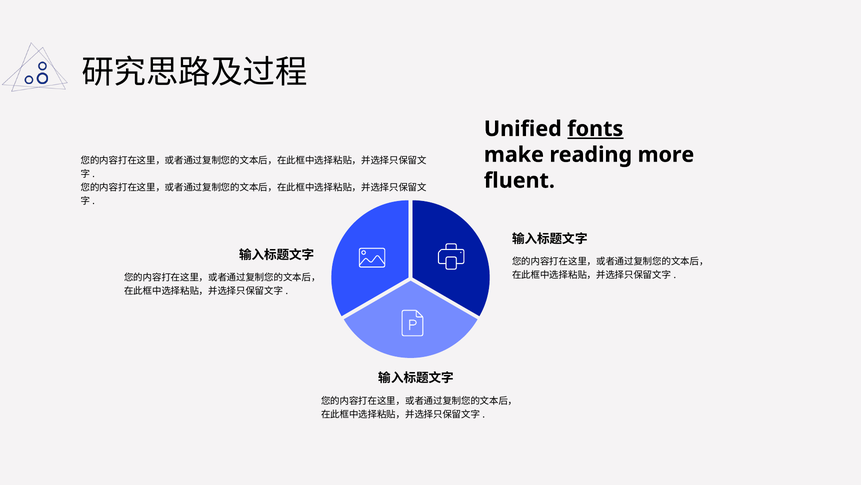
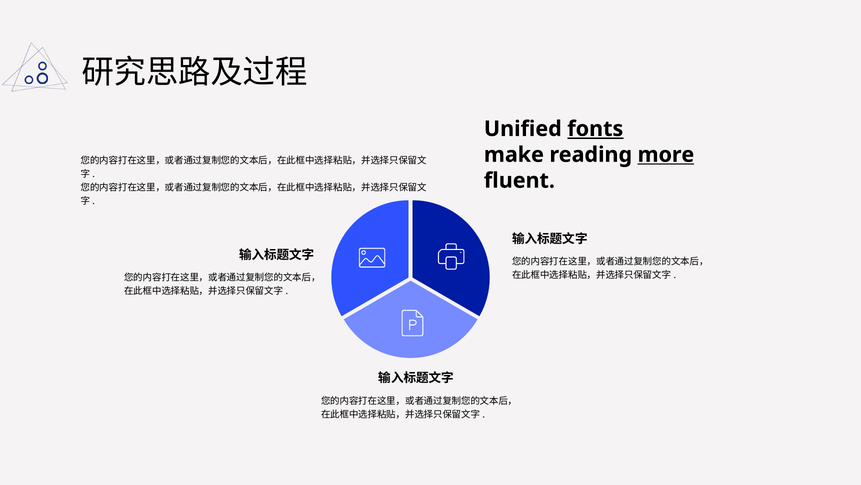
more underline: none -> present (666, 155)
